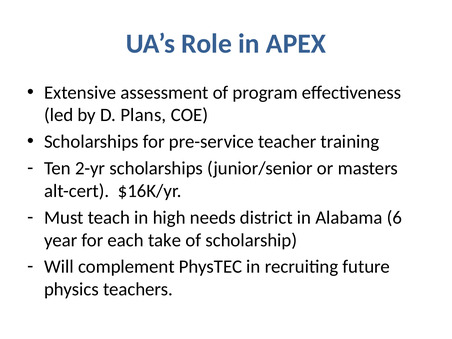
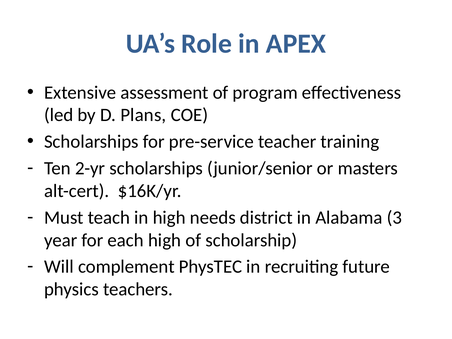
6: 6 -> 3 (394, 218)
each take: take -> high (165, 240)
